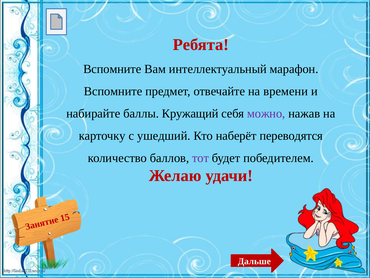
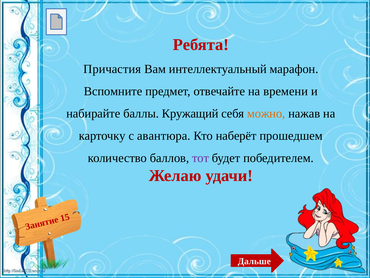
Вспомните: Вспомните -> Причастия (112, 69)
можно colour: purple -> orange (266, 113)
ушедший: ушедший -> авантюра (164, 136)
переводятся: переводятся -> прошедшем (291, 136)
